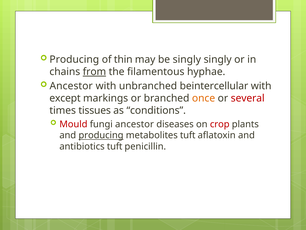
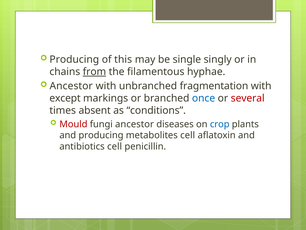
thin: thin -> this (123, 59)
be singly: singly -> single (187, 59)
beintercellular: beintercellular -> fragmentation (214, 86)
once colour: orange -> blue (204, 98)
tissues: tissues -> absent (95, 110)
crop colour: red -> blue (220, 124)
producing underline: present -> none (101, 135)
metabolites tuft: tuft -> cell (188, 135)
antibiotics tuft: tuft -> cell (115, 146)
